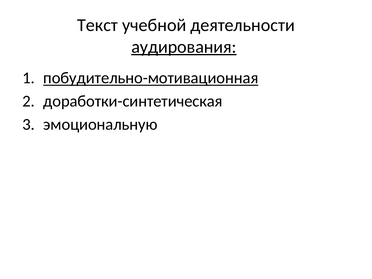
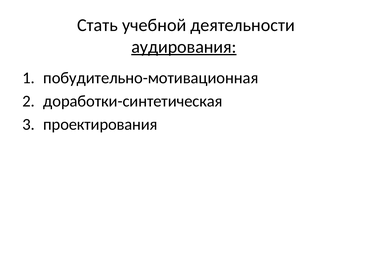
Текст: Текст -> Стать (97, 25)
побудительно-мотивационная underline: present -> none (151, 78)
эмоциональную: эмоциональную -> проектирования (100, 124)
